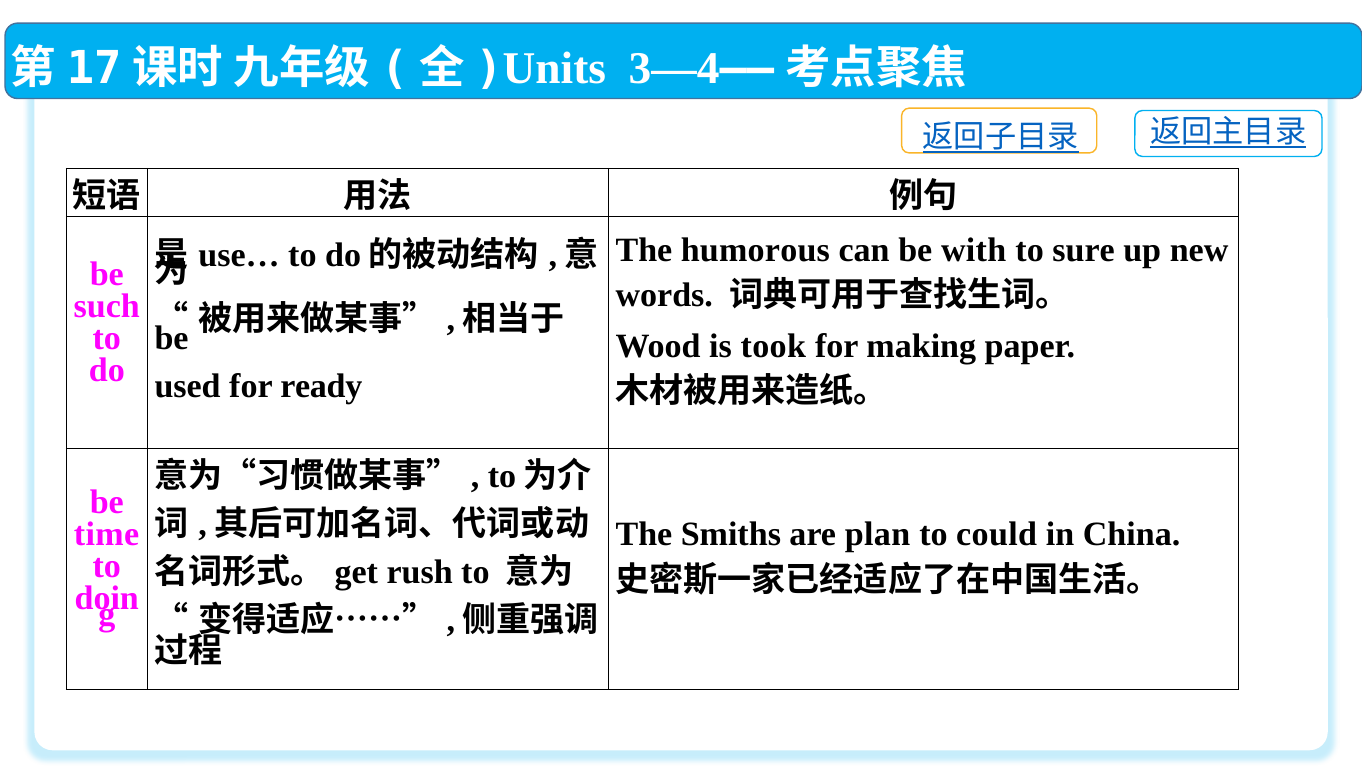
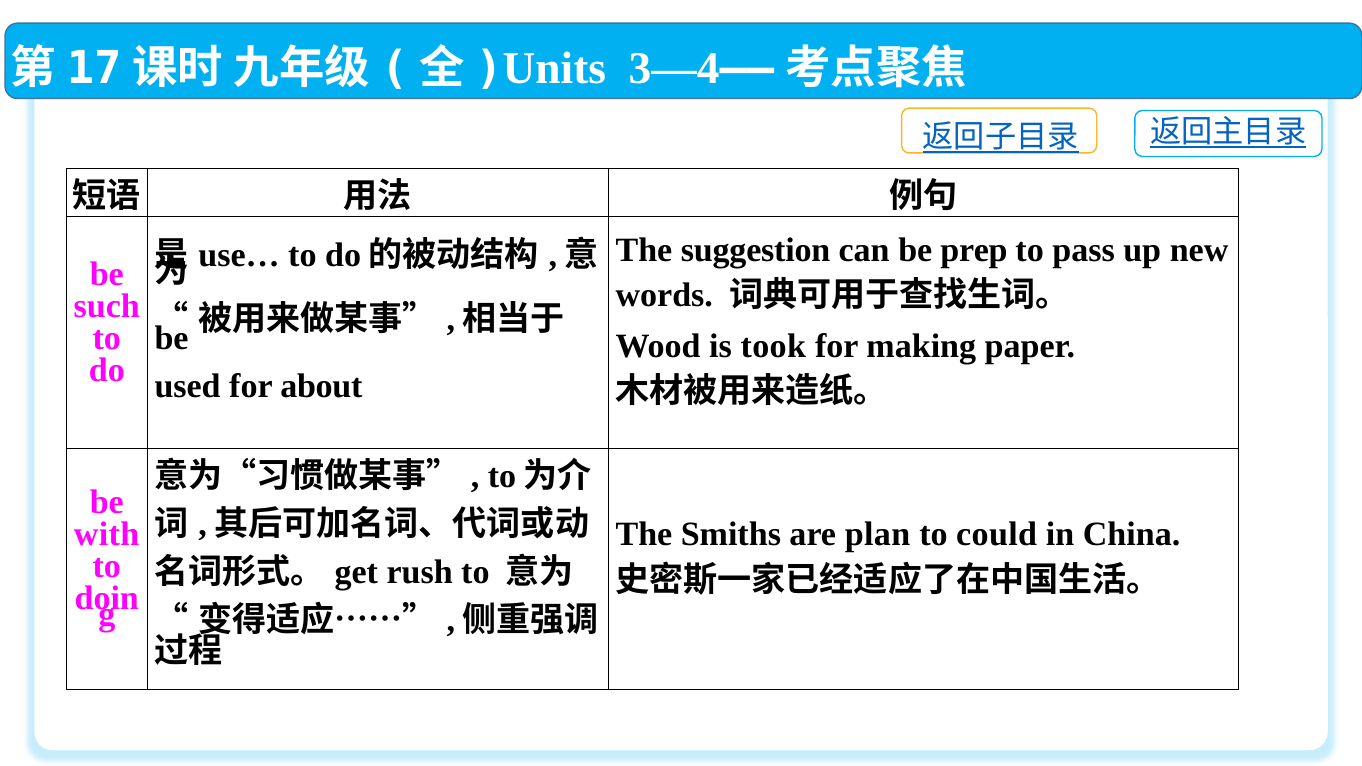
humorous: humorous -> suggestion (756, 250)
with: with -> prep (974, 250)
sure: sure -> pass (1084, 250)
ready: ready -> about (321, 386)
time: time -> with (107, 535)
